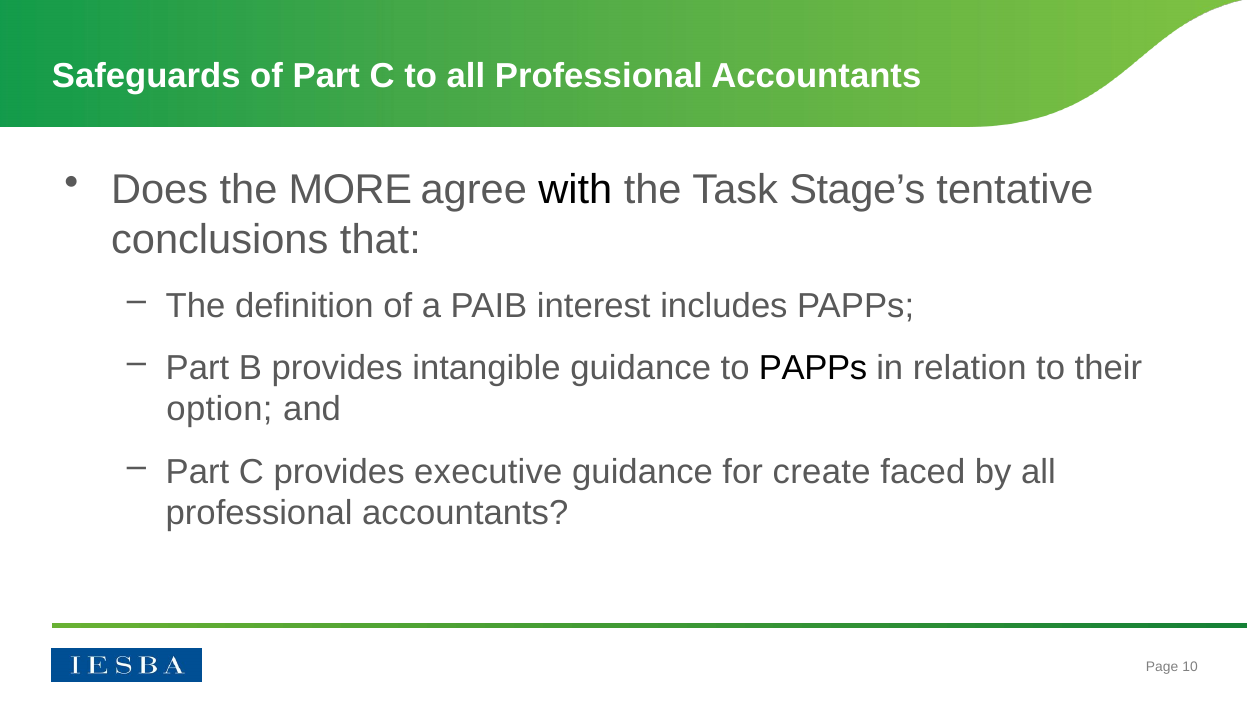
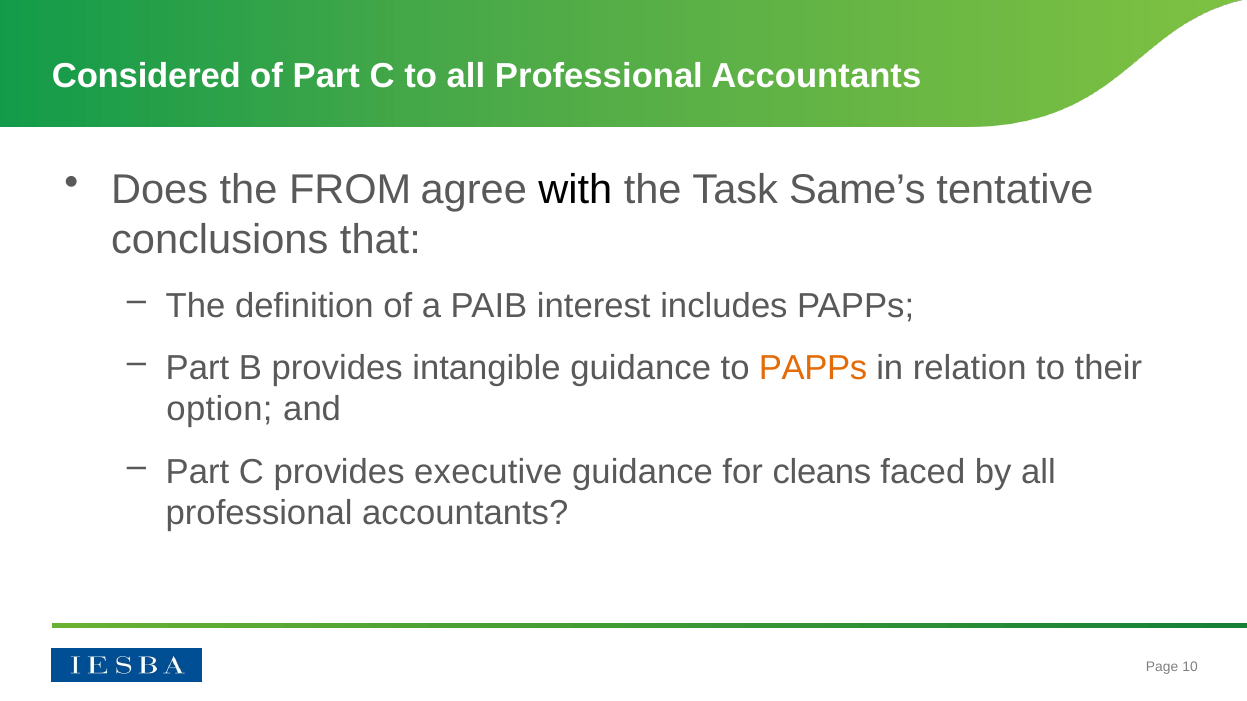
Safeguards: Safeguards -> Considered (146, 76)
MORE: MORE -> FROM (350, 190)
Stage’s: Stage’s -> Same’s (857, 190)
PAPPs colour: black -> orange (813, 368)
create: create -> cleans (822, 472)
